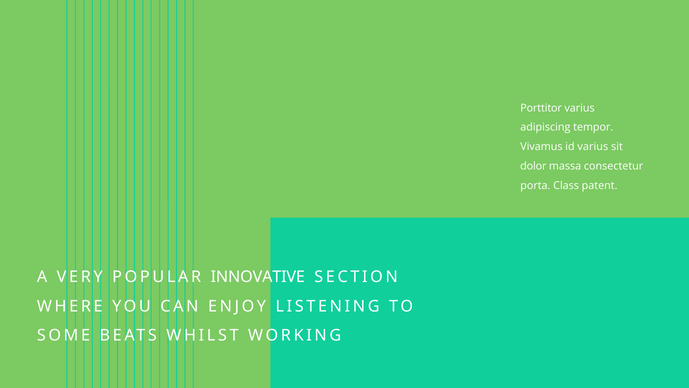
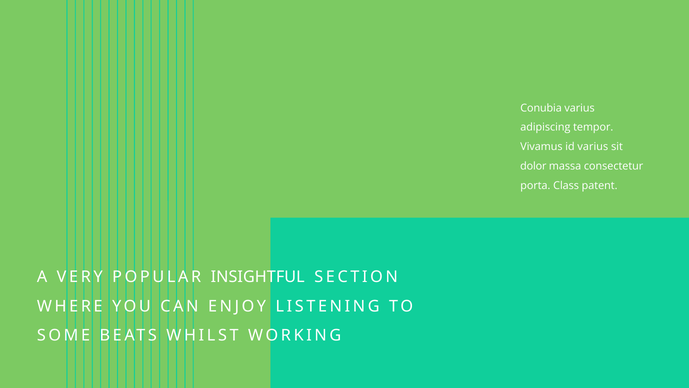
Porttitor: Porttitor -> Conubia (541, 108)
INNOVATIVE: INNOVATIVE -> INSIGHTFUL (258, 277)
